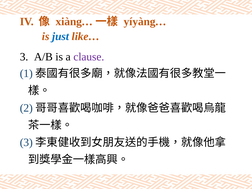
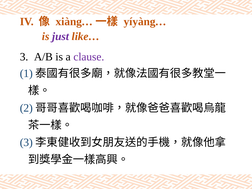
just colour: blue -> purple (61, 36)
